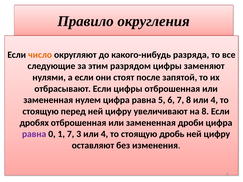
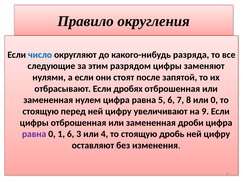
число colour: orange -> blue (40, 55)
Если цифры: цифры -> дробях (128, 89)
8 или 4: 4 -> 0 (214, 100)
на 8: 8 -> 9 (205, 112)
дробях: дробях -> цифры (34, 123)
1 7: 7 -> 6 (71, 134)
